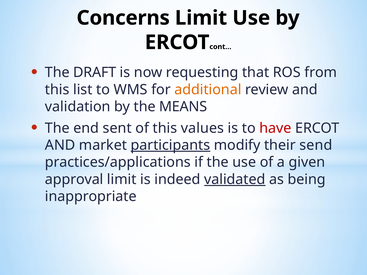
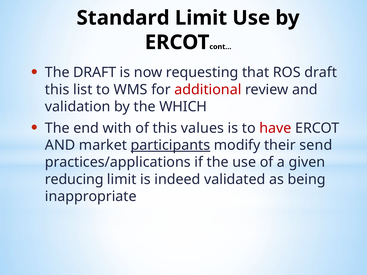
Concerns: Concerns -> Standard (123, 18)
ROS from: from -> draft (321, 73)
additional colour: orange -> red (208, 90)
MEANS: MEANS -> WHICH (183, 107)
sent: sent -> with (117, 128)
approval: approval -> reducing (74, 179)
validated underline: present -> none (235, 179)
